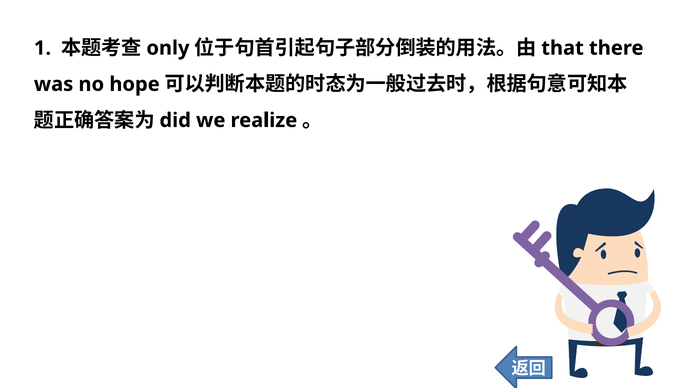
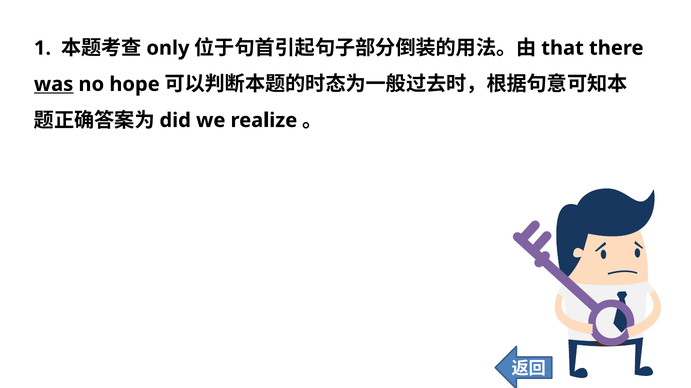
was underline: none -> present (54, 84)
